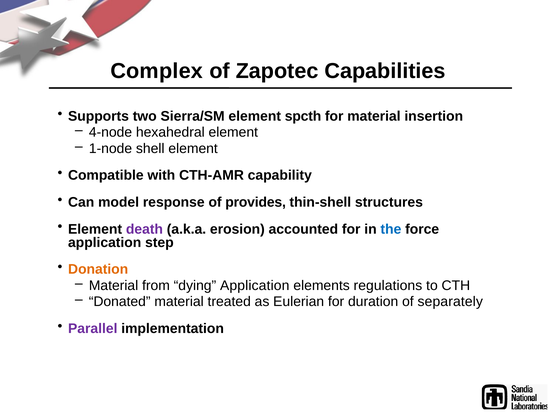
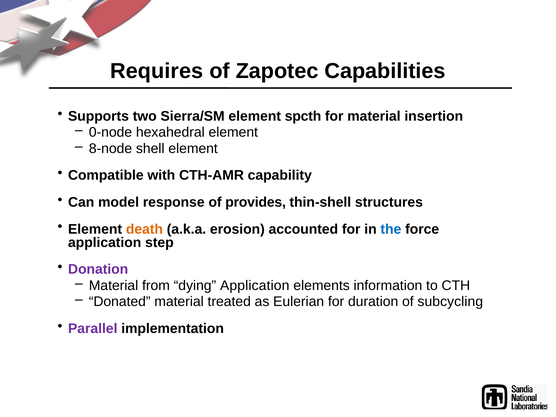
Complex: Complex -> Requires (157, 71)
4-node: 4-node -> 0-node (111, 132)
1-node: 1-node -> 8-node (111, 148)
death colour: purple -> orange (144, 229)
Donation colour: orange -> purple (98, 269)
regulations: regulations -> information (388, 285)
separately: separately -> subcycling (450, 302)
